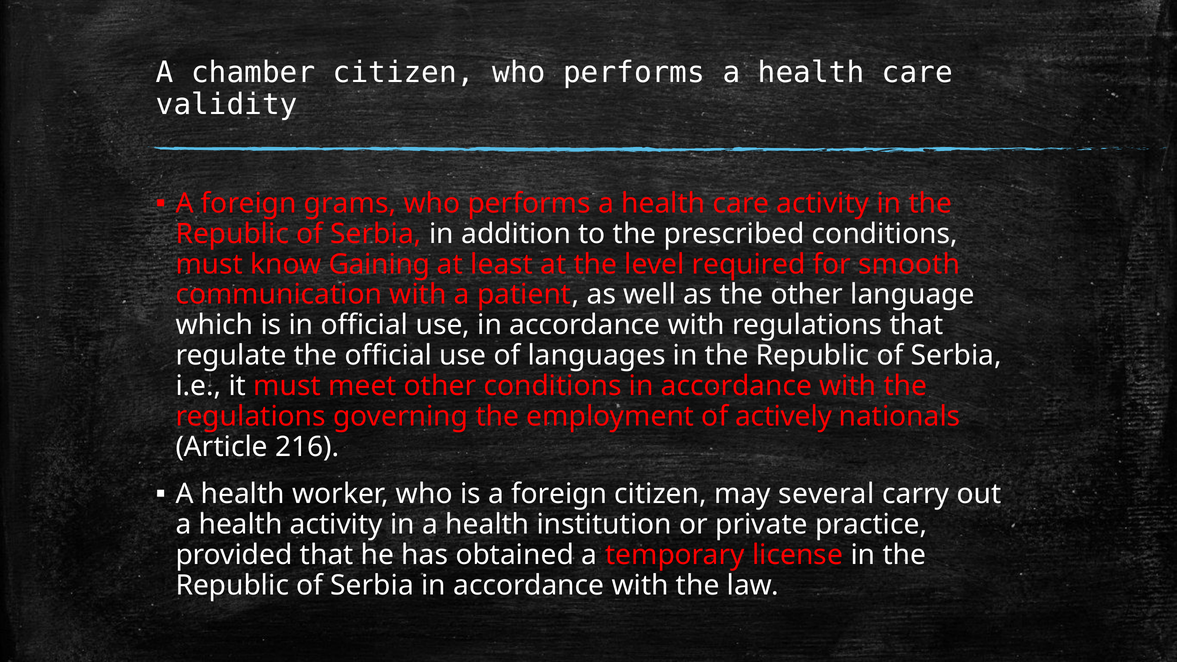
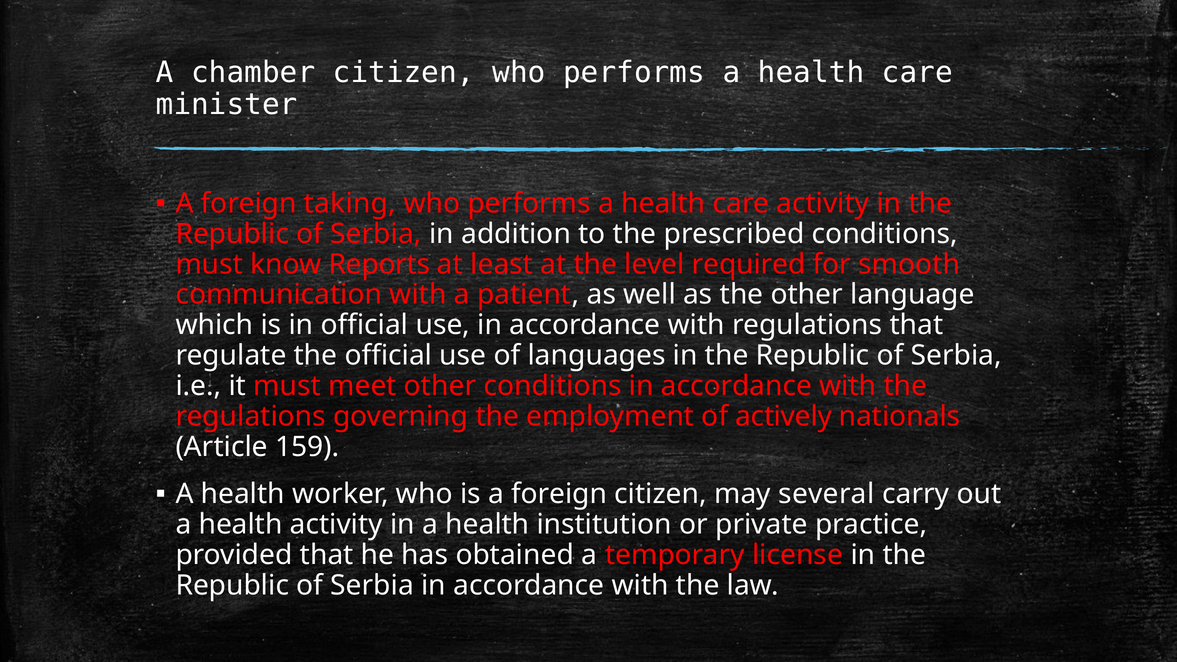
validity: validity -> minister (227, 105)
grams: grams -> taking (350, 203)
Gaining: Gaining -> Reports (379, 264)
216: 216 -> 159 (307, 447)
